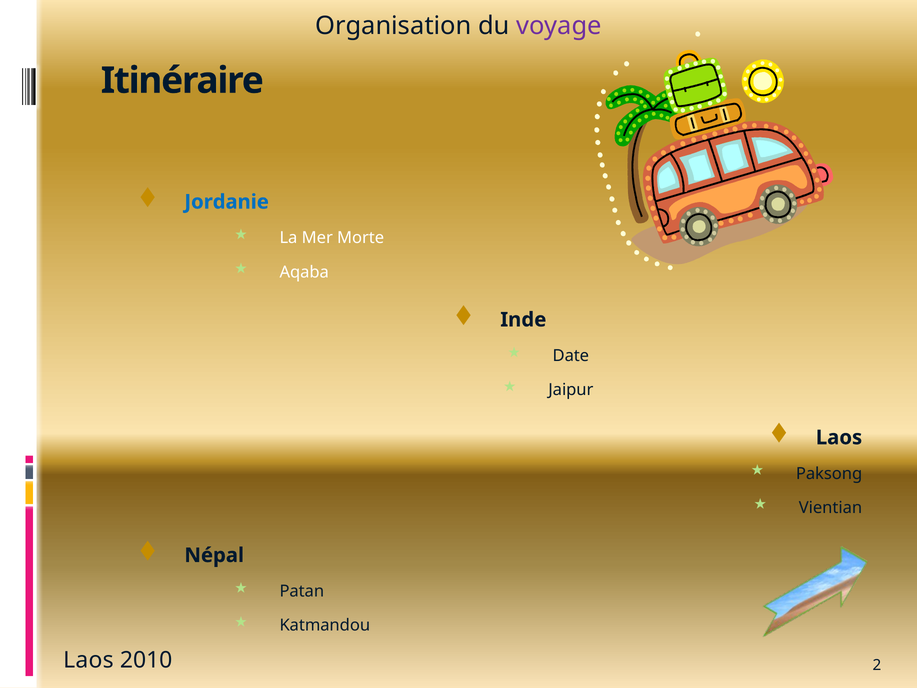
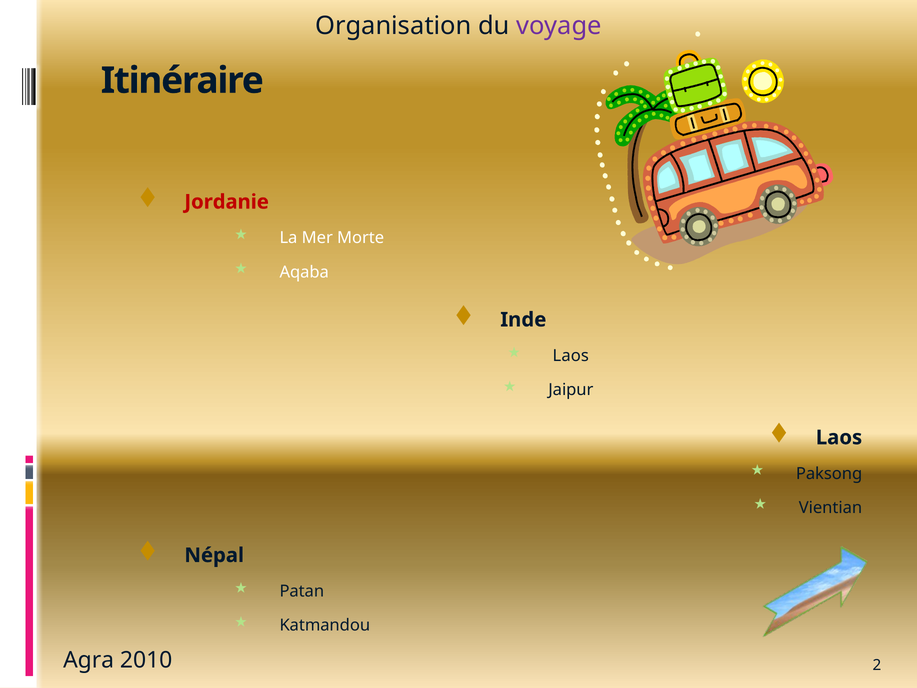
Jordanie colour: blue -> red (227, 202)
Date: Date -> Laos (571, 356)
Laos: Laos -> Agra (89, 660)
